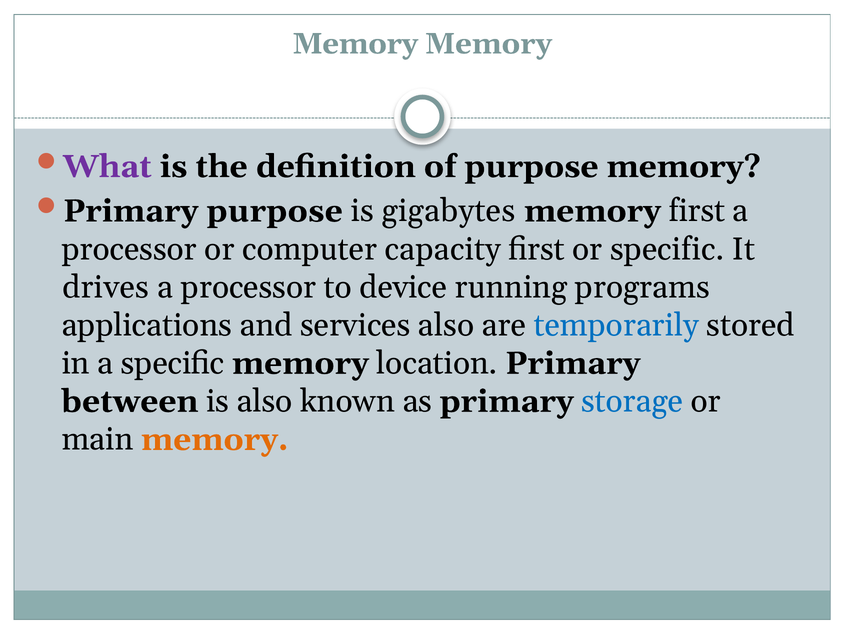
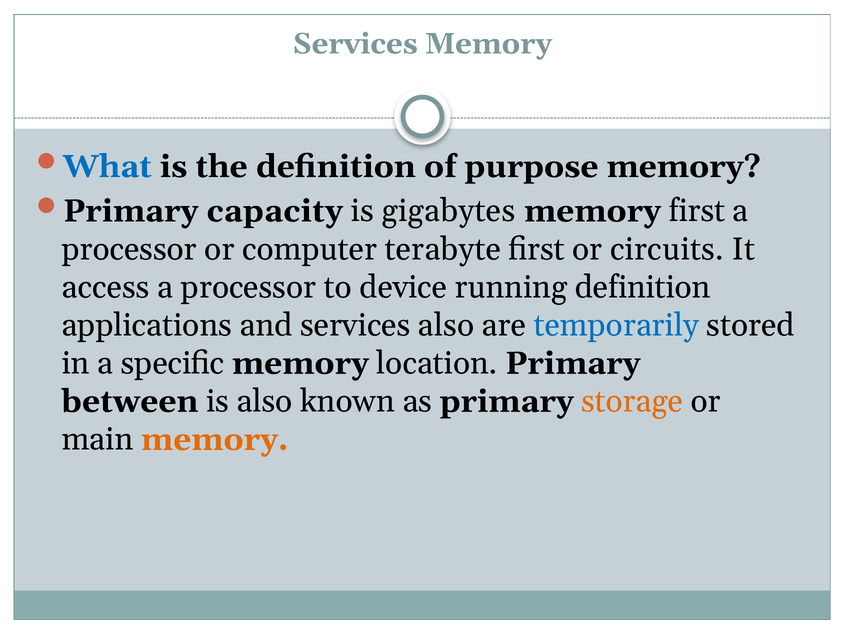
Memory: Memory -> Services (355, 44)
What colour: purple -> blue (107, 167)
Primary purpose: purpose -> capacity (275, 211)
capacity: capacity -> terabyte (443, 249)
or specific: specific -> circuits (667, 249)
drives: drives -> access (106, 287)
running programs: programs -> definition (643, 287)
storage colour: blue -> orange (632, 401)
